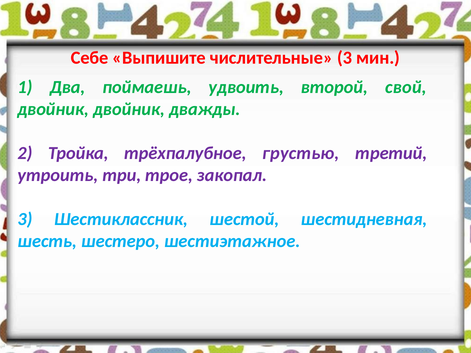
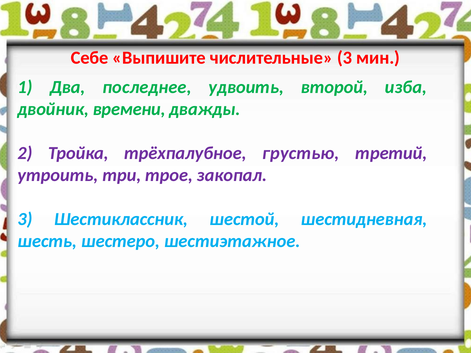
поймаешь: поймаешь -> последнее (147, 87)
свой: свой -> изба (406, 87)
двойник двойник: двойник -> времени (129, 109)
